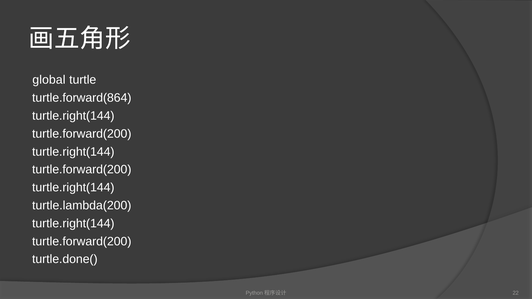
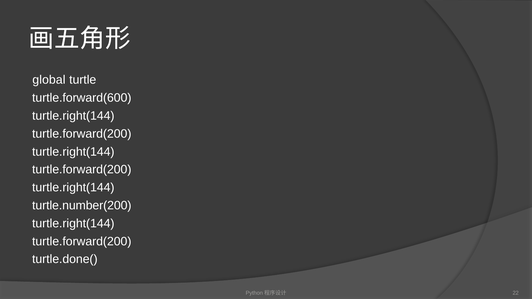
turtle.forward(864: turtle.forward(864 -> turtle.forward(600 (82, 98)
turtle.lambda(200: turtle.lambda(200 -> turtle.number(200 (82, 206)
